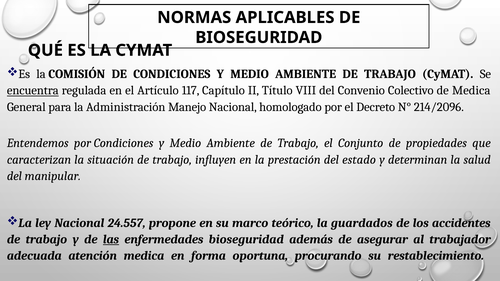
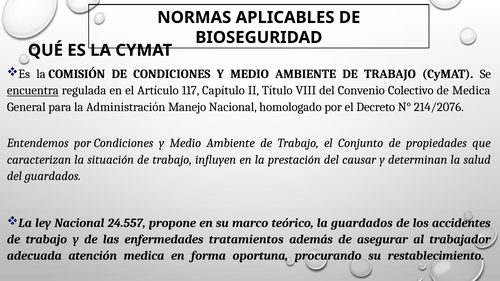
214/2096: 214/2096 -> 214/2076 (439, 107)
estado: estado -> causar (359, 160)
del manipular: manipular -> guardados (53, 176)
las underline: present -> none (111, 240)
enfermedades bioseguridad: bioseguridad -> tratamientos (246, 240)
